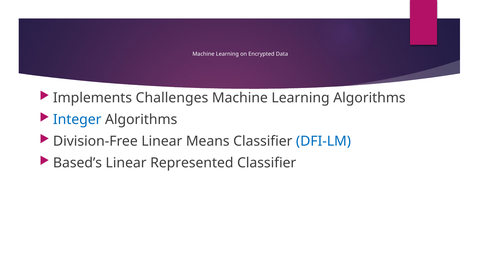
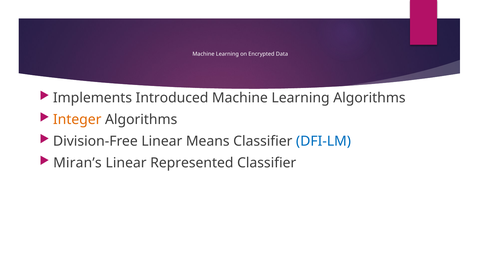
Challenges: Challenges -> Introduced (172, 98)
Integer colour: blue -> orange (77, 120)
Based’s: Based’s -> Miran’s (77, 163)
